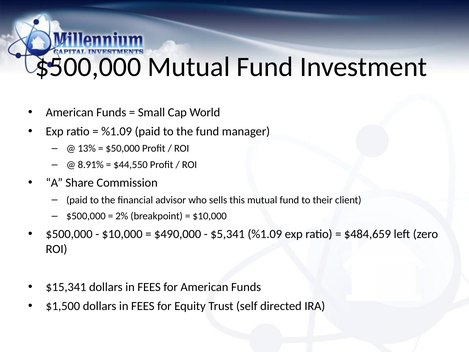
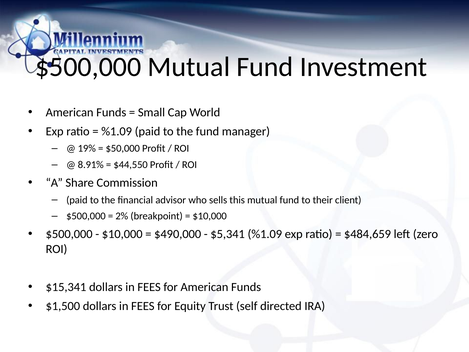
13%: 13% -> 19% (87, 148)
